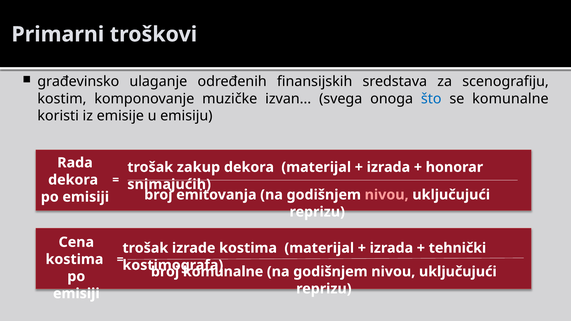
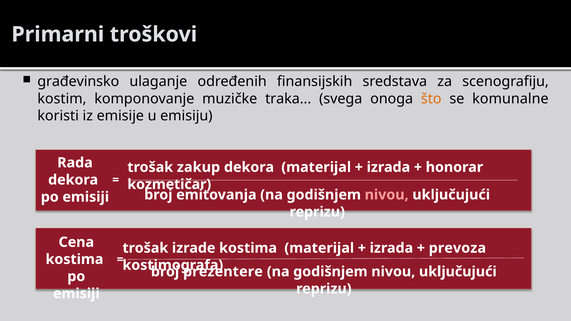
izvan: izvan -> traka (288, 99)
što colour: blue -> orange (431, 99)
snimajućih: snimajućih -> kozmetičar (169, 184)
tehnički: tehnički -> prevoza (457, 248)
komunalne: komunalne -> prezentere (223, 272)
